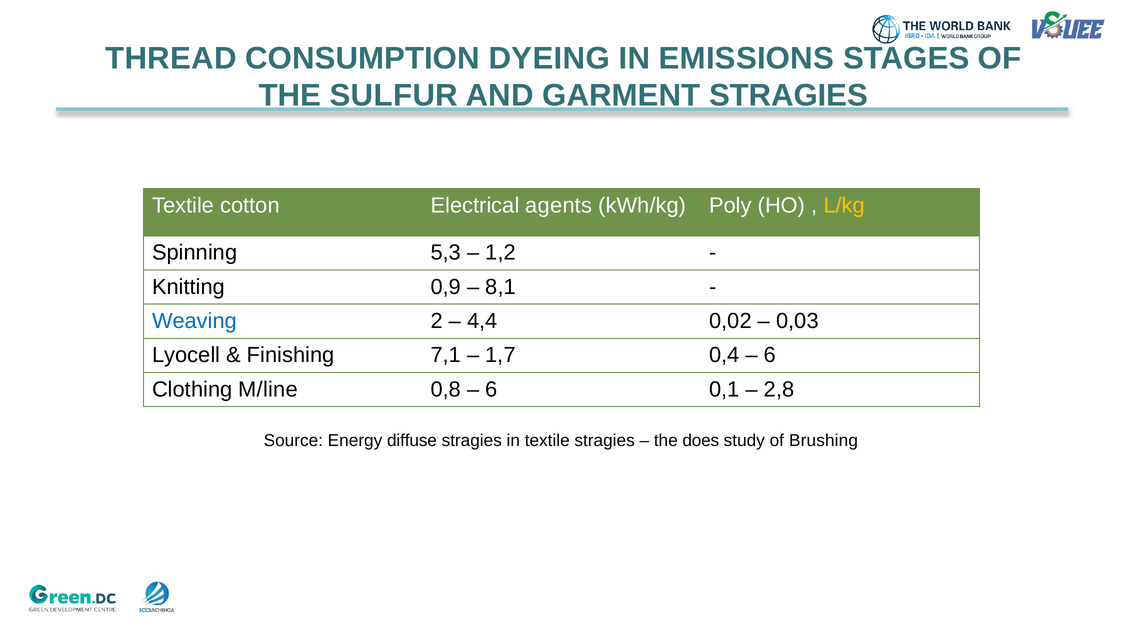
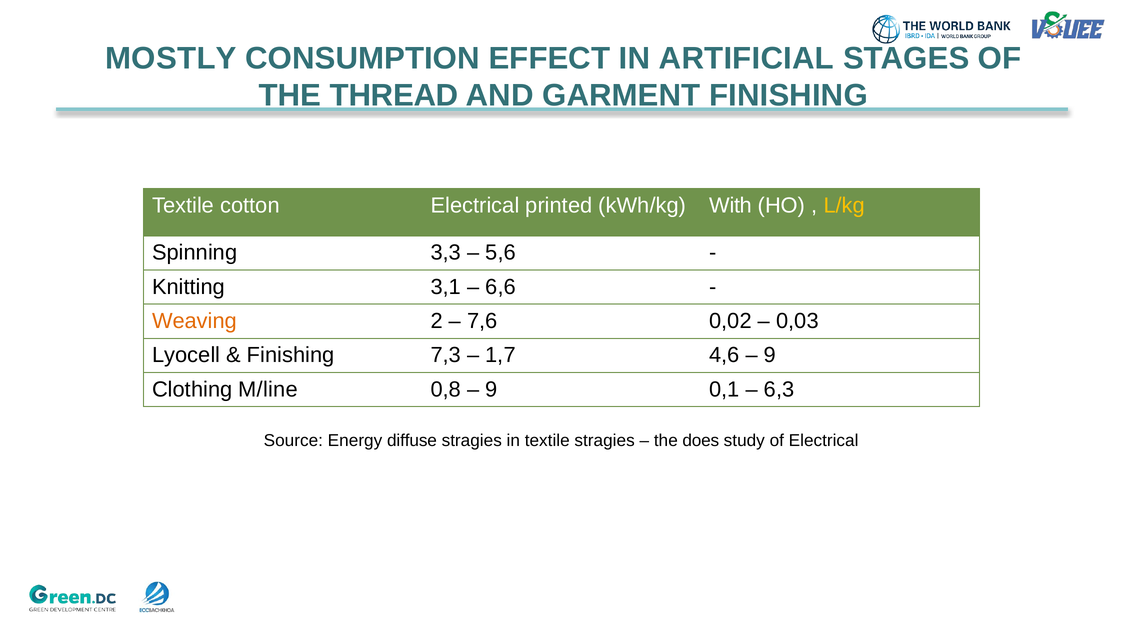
THREAD: THREAD -> MOSTLY (171, 58)
DYEING: DYEING -> EFFECT (549, 58)
EMISSIONS: EMISSIONS -> ARTIFICIAL (746, 58)
SULFUR: SULFUR -> THREAD (394, 96)
GARMENT STRAGIES: STRAGIES -> FINISHING (788, 96)
agents: agents -> printed (559, 205)
Poly: Poly -> With (731, 205)
5,3: 5,3 -> 3,3 (446, 253)
1,2: 1,2 -> 5,6 (501, 253)
0,9: 0,9 -> 3,1 (446, 287)
8,1: 8,1 -> 6,6 (501, 287)
Weaving colour: blue -> orange (195, 321)
4,4: 4,4 -> 7,6 (482, 321)
7,1: 7,1 -> 7,3 (446, 355)
0,4: 0,4 -> 4,6 (724, 355)
6: 6 -> 9 (770, 355)
6: 6 -> 9 (491, 390)
2,8: 2,8 -> 6,3 (779, 390)
of Brushing: Brushing -> Electrical (824, 441)
